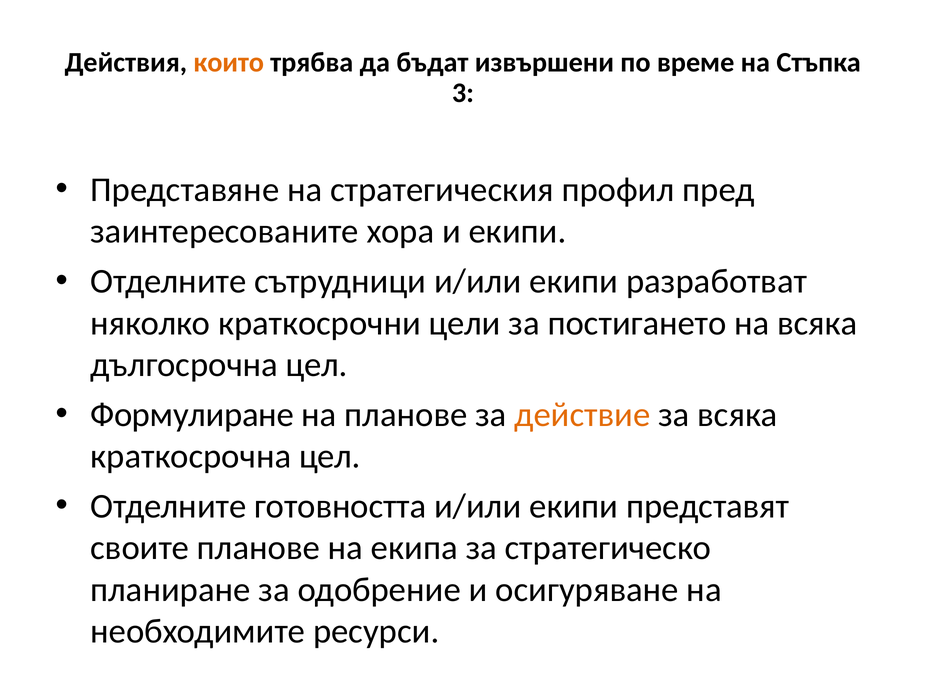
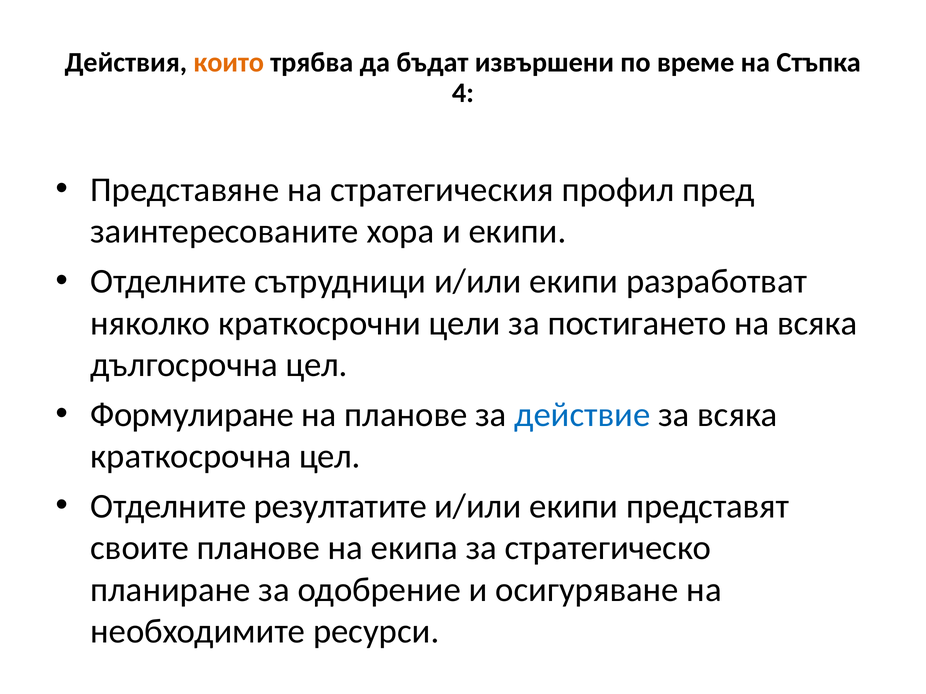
3: 3 -> 4 (463, 93)
действие colour: orange -> blue (582, 415)
готовността: готовността -> резултатите (340, 507)
